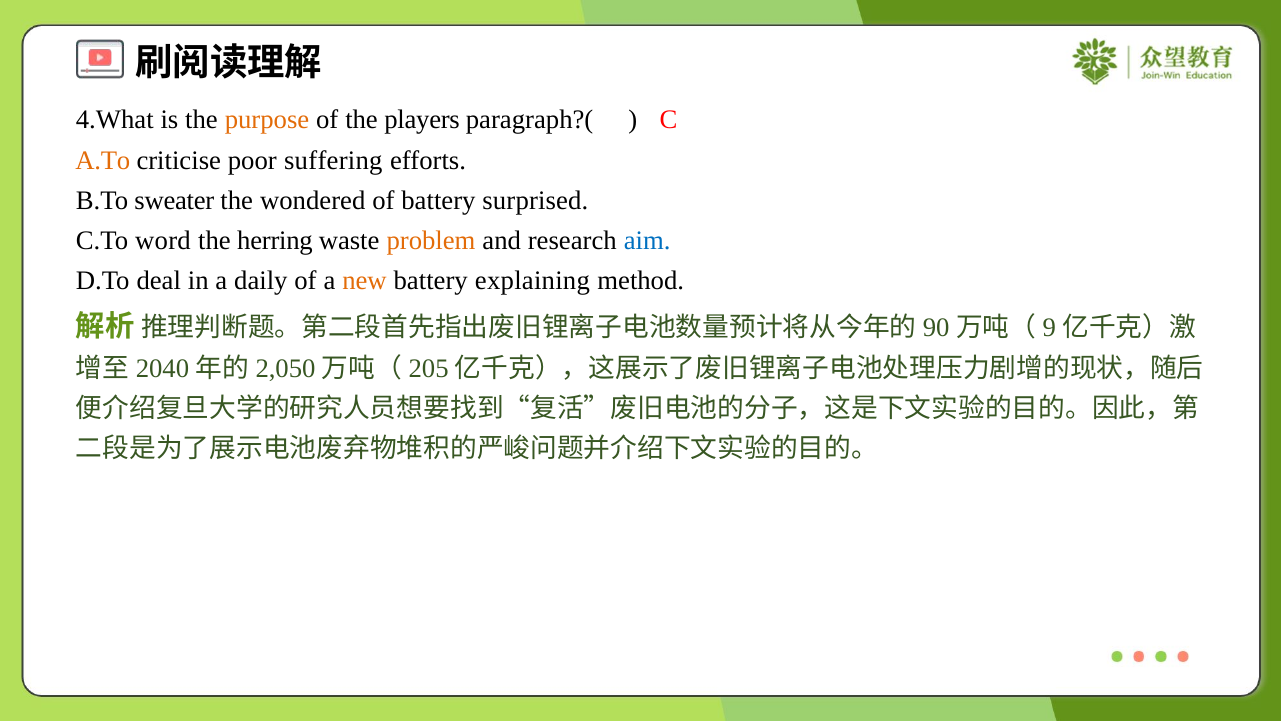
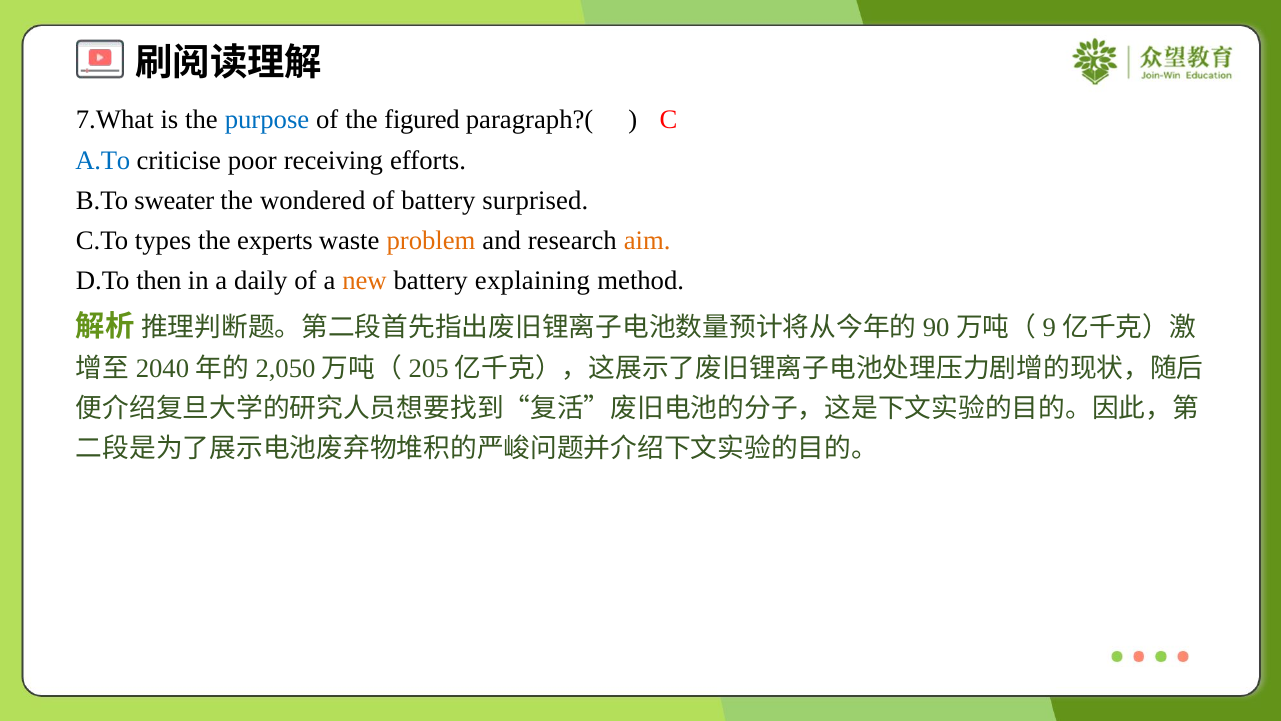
4.What: 4.What -> 7.What (115, 120)
purpose colour: orange -> blue (267, 120)
players: players -> figured (422, 120)
A.To colour: orange -> blue (103, 160)
suffering: suffering -> receiving (333, 160)
word: word -> types (163, 240)
herring: herring -> experts (275, 240)
aim colour: blue -> orange (647, 240)
deal: deal -> then (159, 280)
